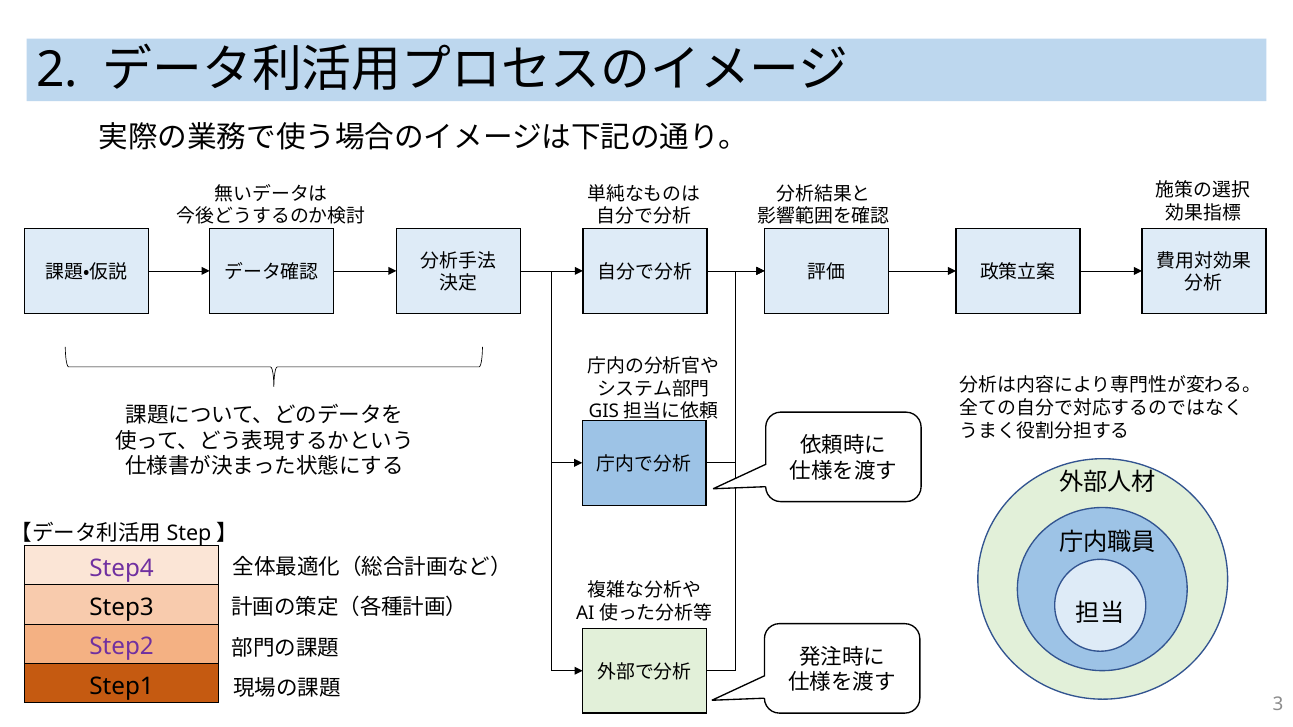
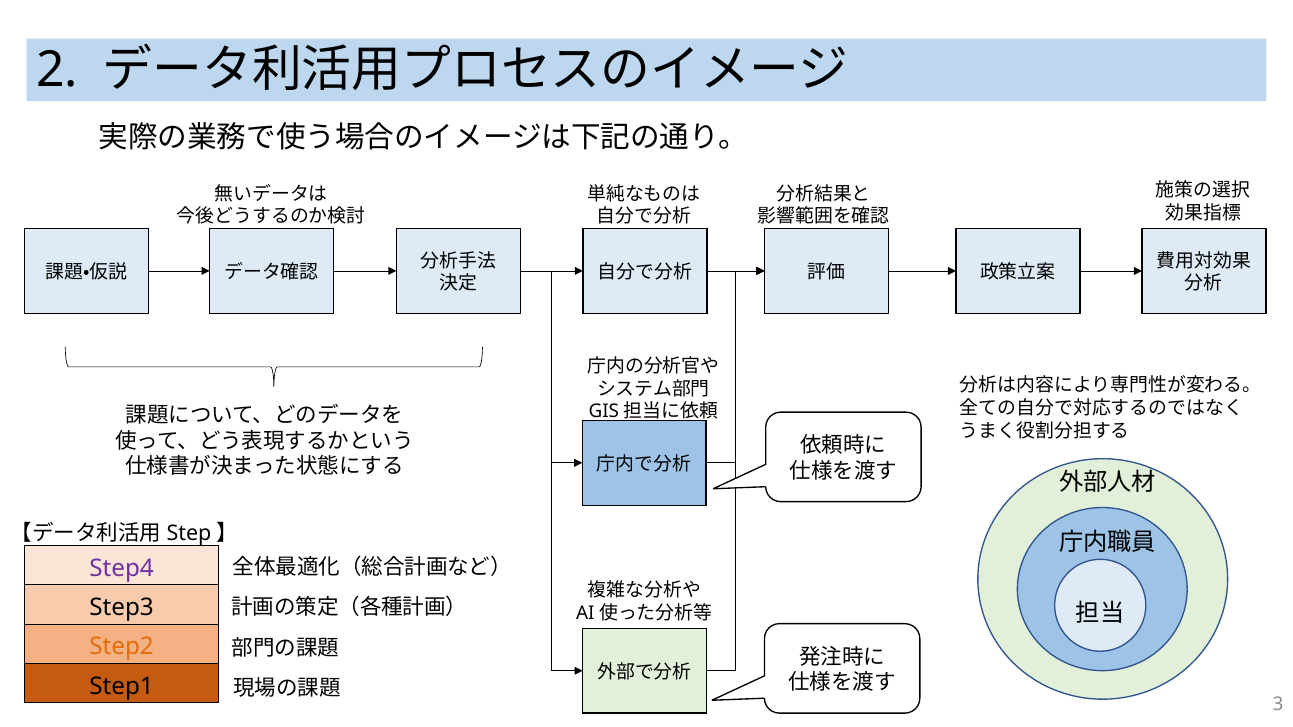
Step2 colour: purple -> orange (122, 647)
